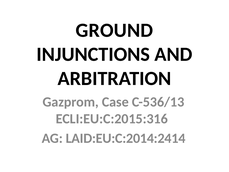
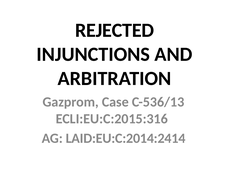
GROUND: GROUND -> REJECTED (115, 30)
